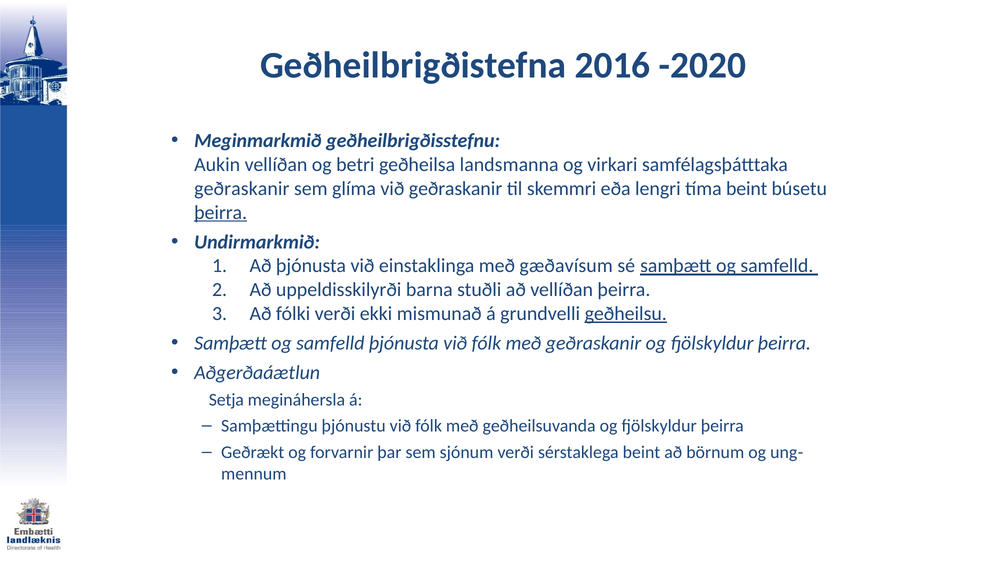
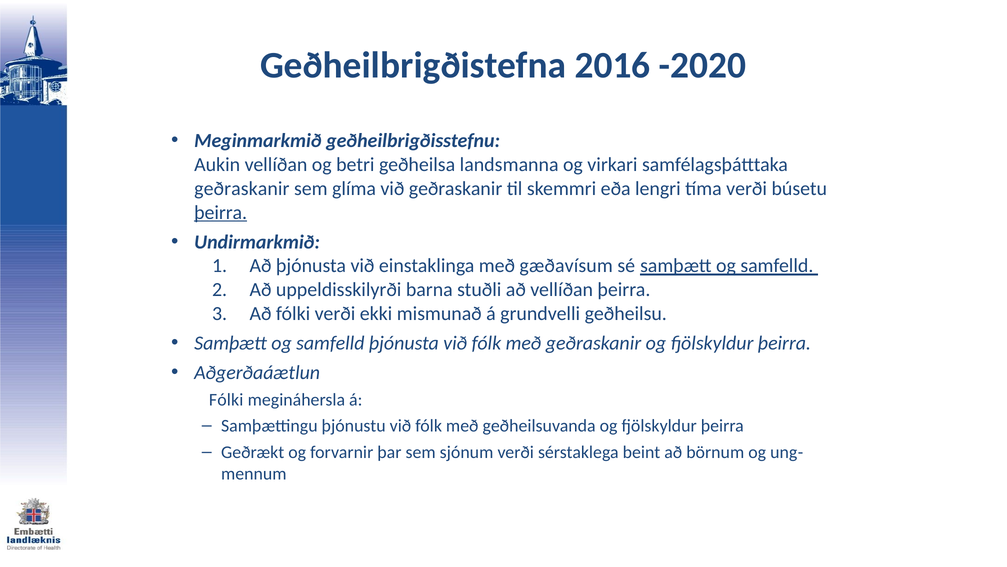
tíma beint: beint -> verði (747, 188)
geðheilsu underline: present -> none (626, 313)
Setja: Setja -> Fólki (226, 399)
